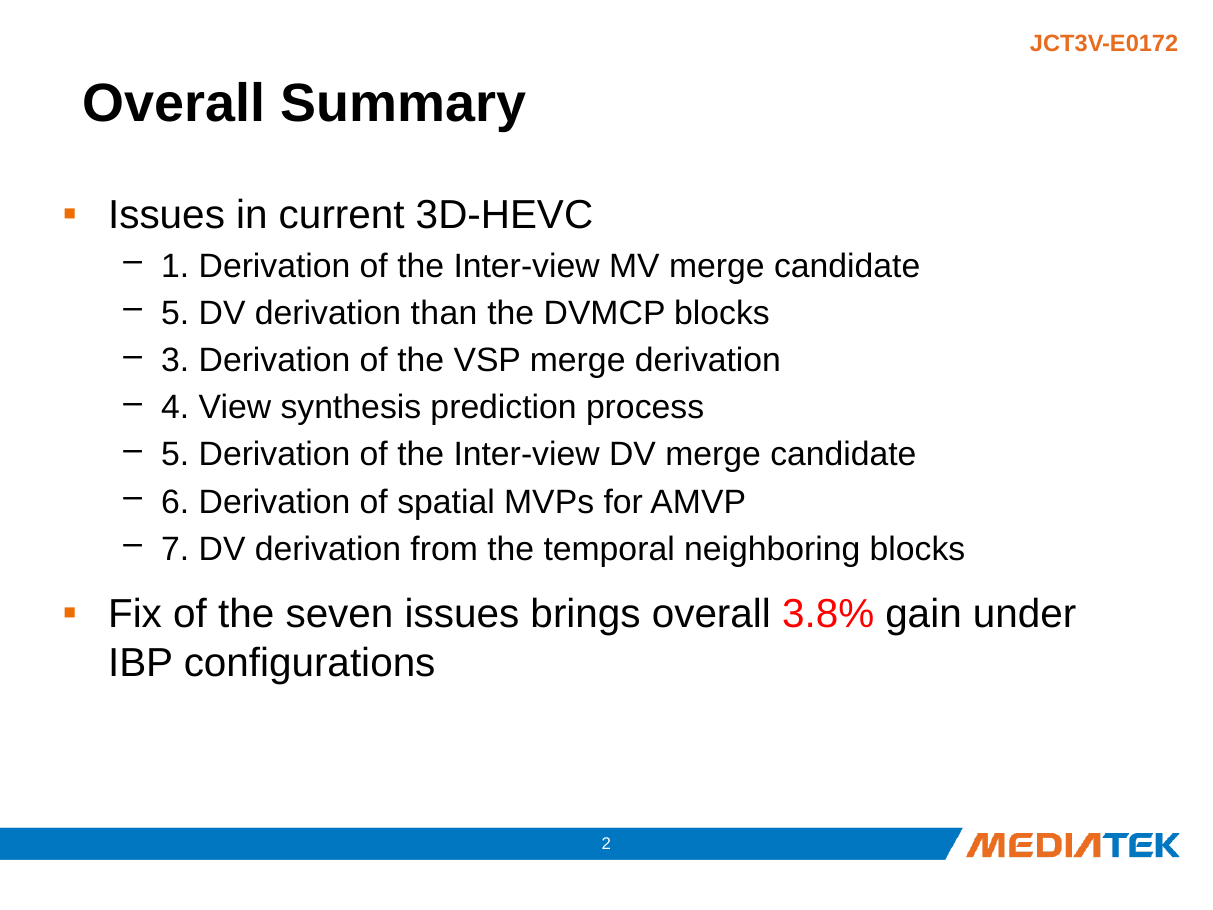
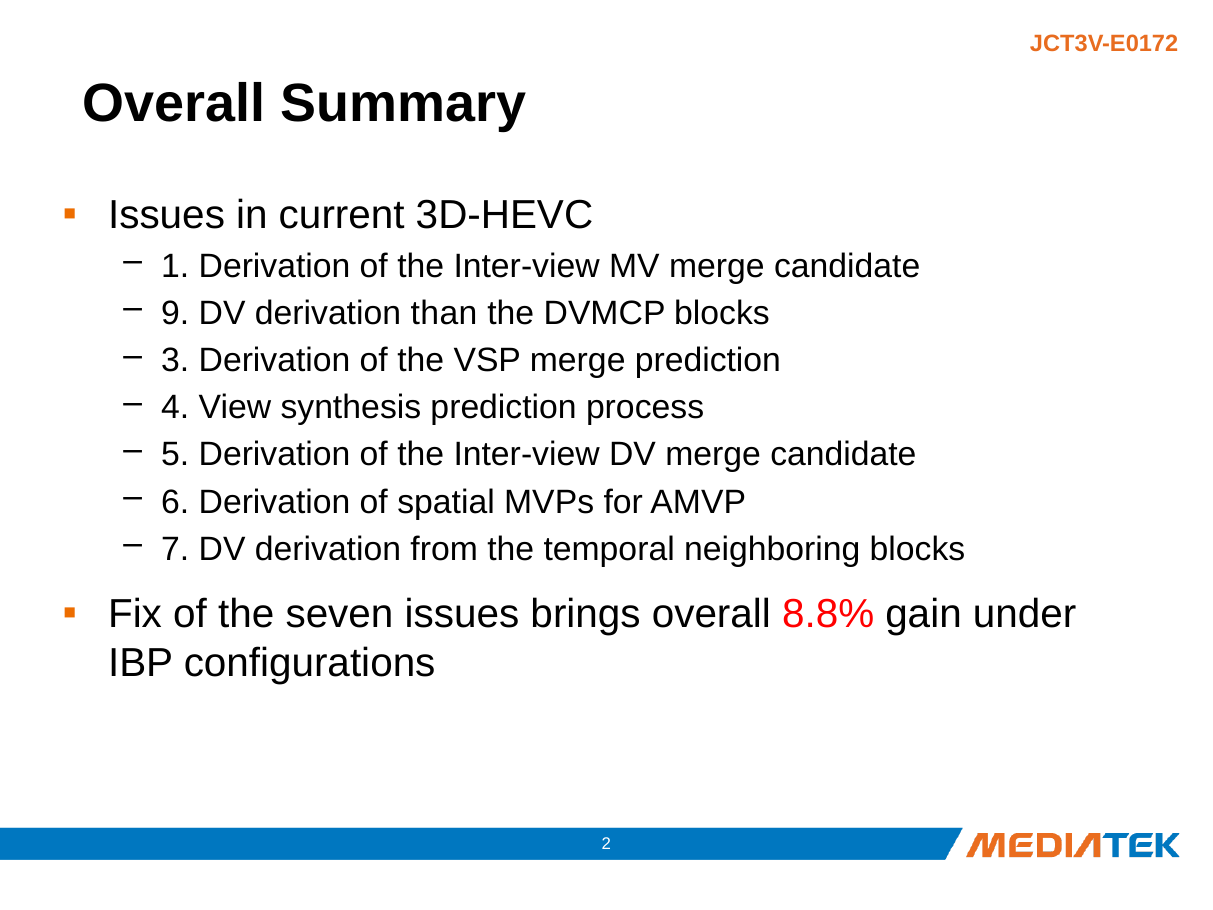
5: 5 -> 9 (175, 313)
merge derivation: derivation -> prediction (708, 360)
3.8%: 3.8% -> 8.8% (828, 614)
